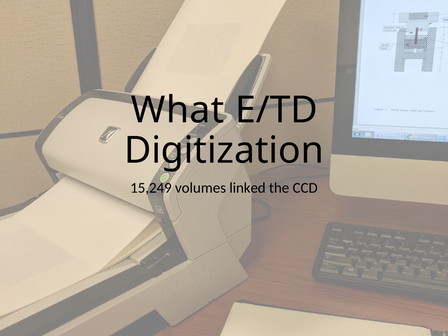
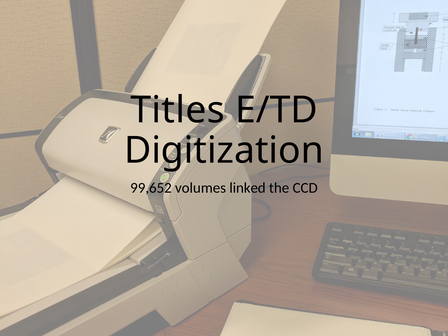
What: What -> Titles (178, 110)
15,249: 15,249 -> 99,652 (151, 188)
